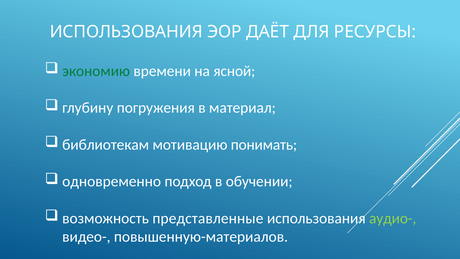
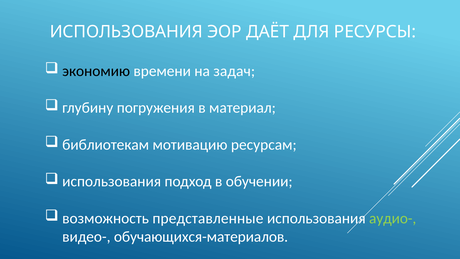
экономию colour: green -> black (96, 71)
ясной: ясной -> задач (234, 71)
понимать: понимать -> ресурсам (264, 145)
одновременно: одновременно -> использования (112, 181)
повышенную-материалов: повышенную-материалов -> обучающихся-материалов (201, 237)
